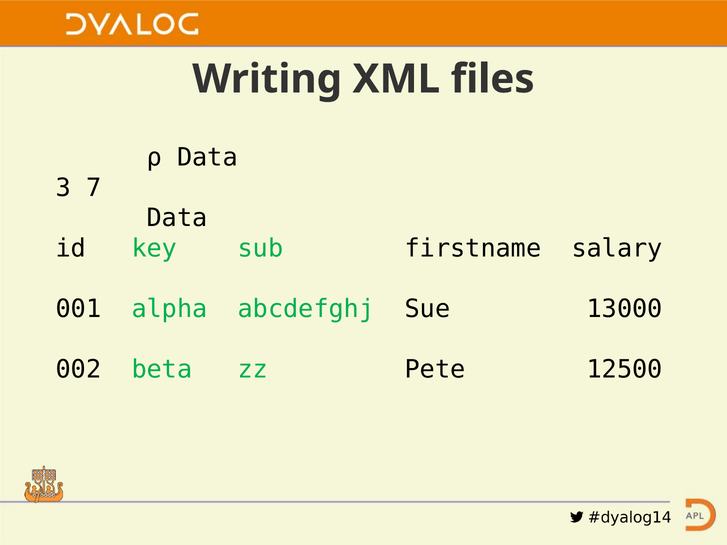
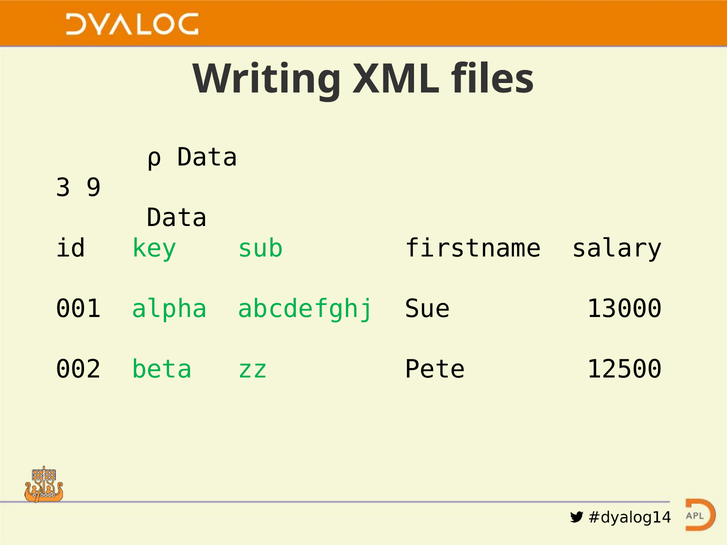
7: 7 -> 9 (94, 188)
